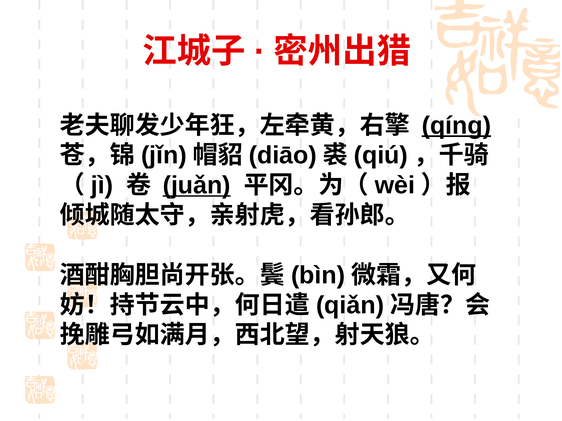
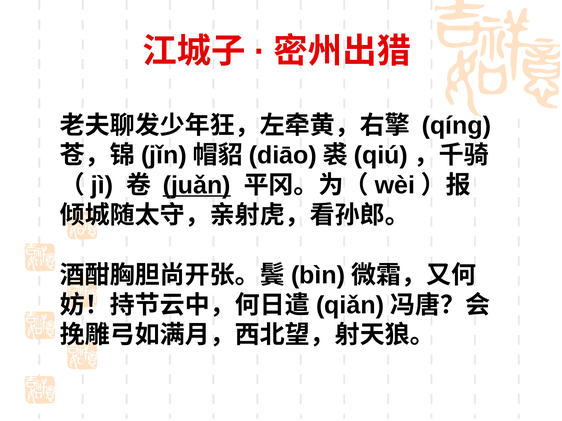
qíng underline: present -> none (456, 126)
